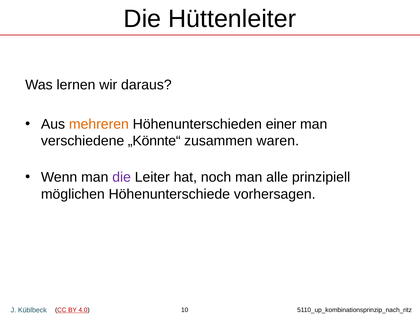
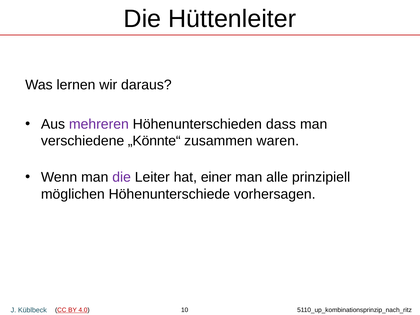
mehreren colour: orange -> purple (99, 124)
einer: einer -> dass (281, 124)
noch: noch -> einer (216, 177)
